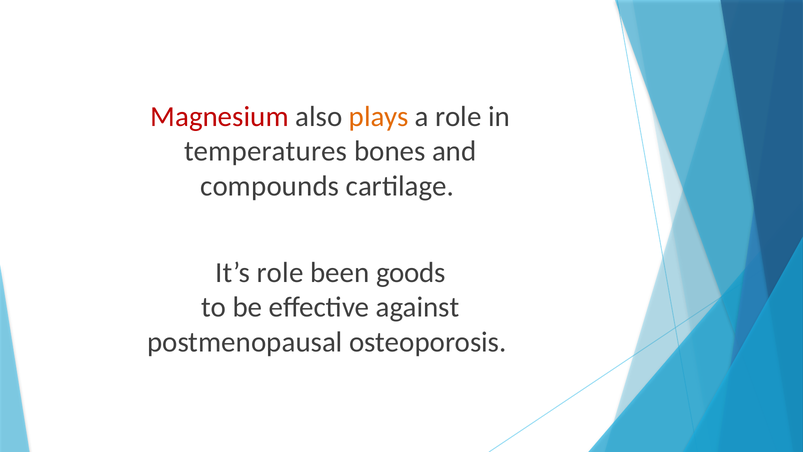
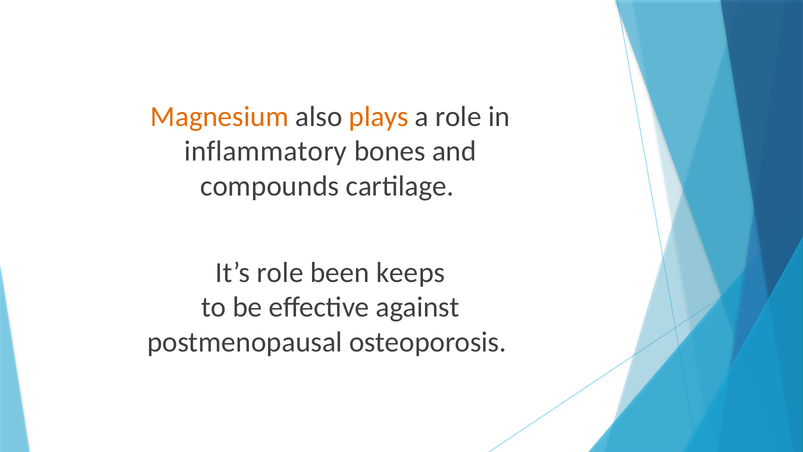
Magnesium colour: red -> orange (220, 116)
temperatures: temperatures -> inflammatory (266, 151)
goods: goods -> keeps (411, 272)
